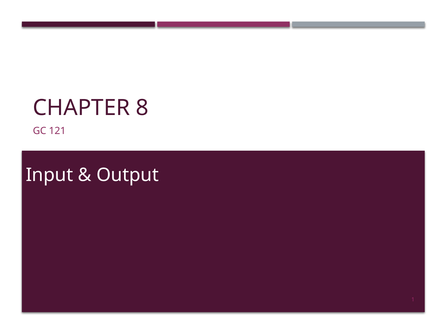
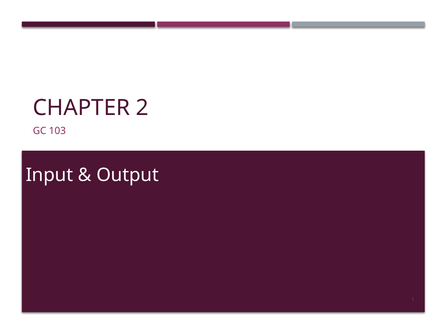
8: 8 -> 2 (142, 108)
121: 121 -> 103 (57, 131)
